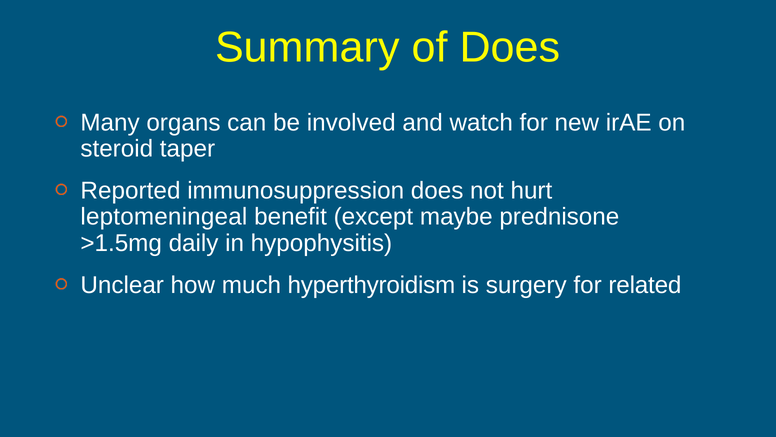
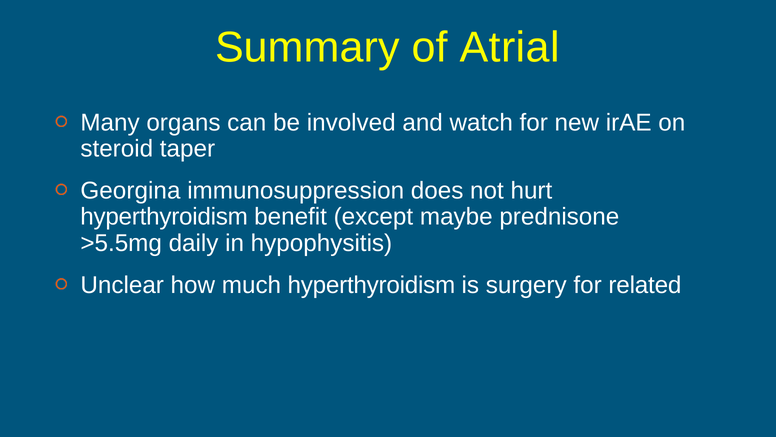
of Does: Does -> Atrial (510, 48)
Reported: Reported -> Georgina (130, 191)
leptomeningeal: leptomeningeal -> hyperthyroidism (164, 217)
>1.5mg: >1.5mg -> >5.5mg (121, 243)
